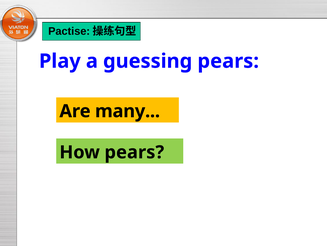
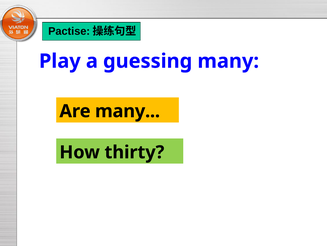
guessing pears: pears -> many (228, 61)
How pears: pears -> thirty (134, 152)
